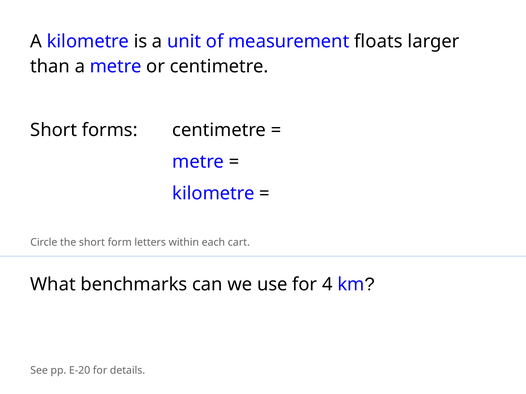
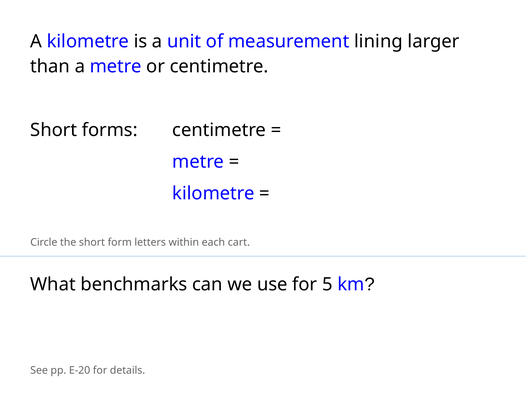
floats: floats -> lining (378, 41)
4: 4 -> 5 (327, 285)
